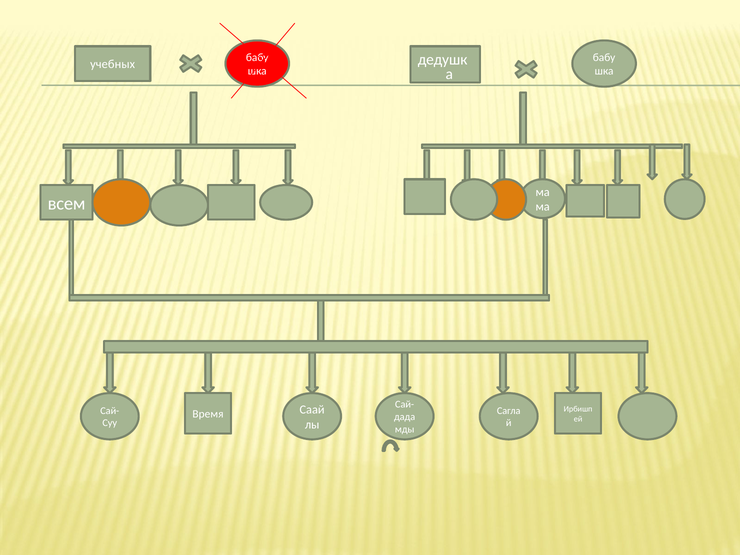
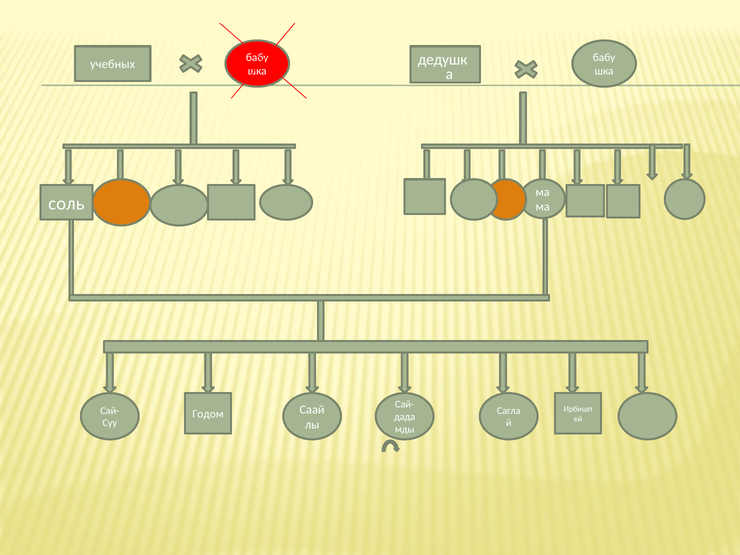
всем: всем -> соль (66, 204)
Время: Время -> Годом (208, 414)
